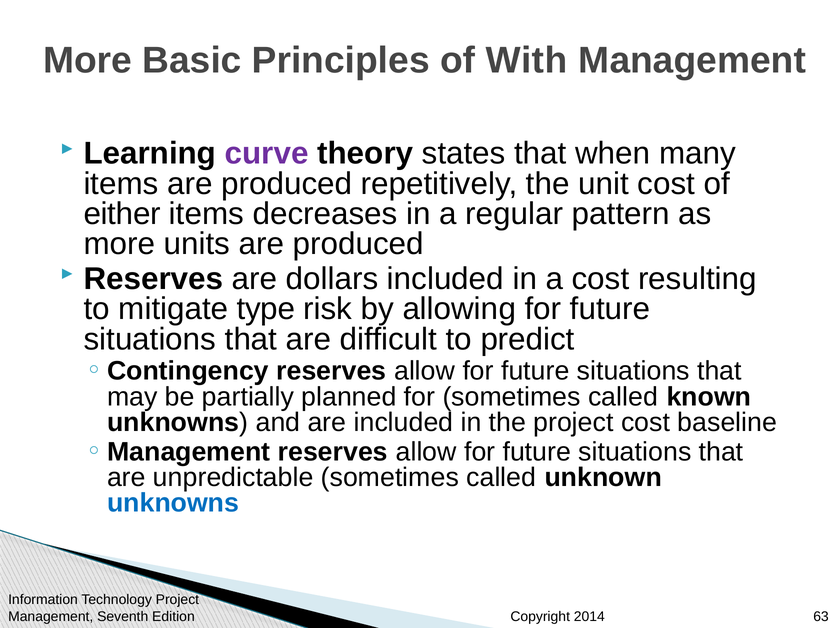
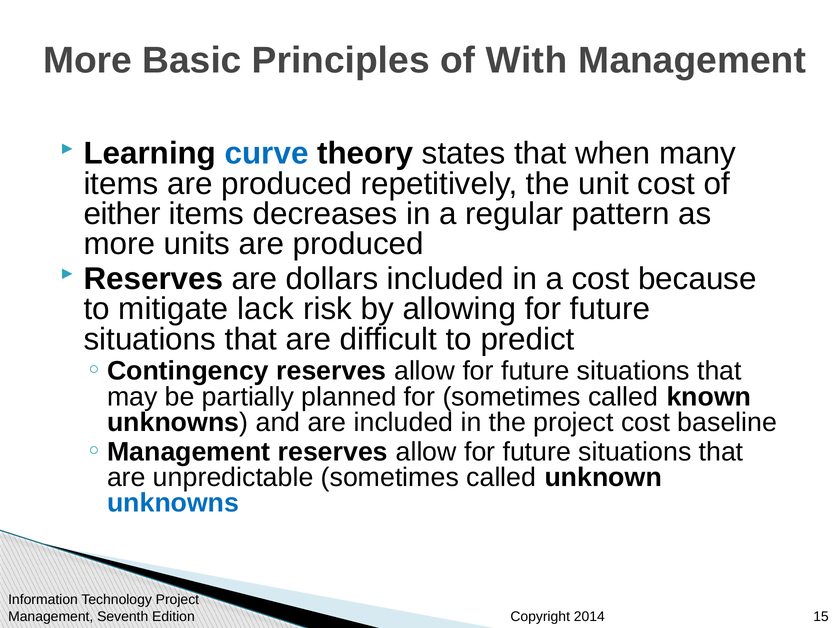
curve colour: purple -> blue (267, 154)
resulting: resulting -> because (697, 279)
type: type -> lack (266, 309)
63: 63 -> 15 (821, 616)
